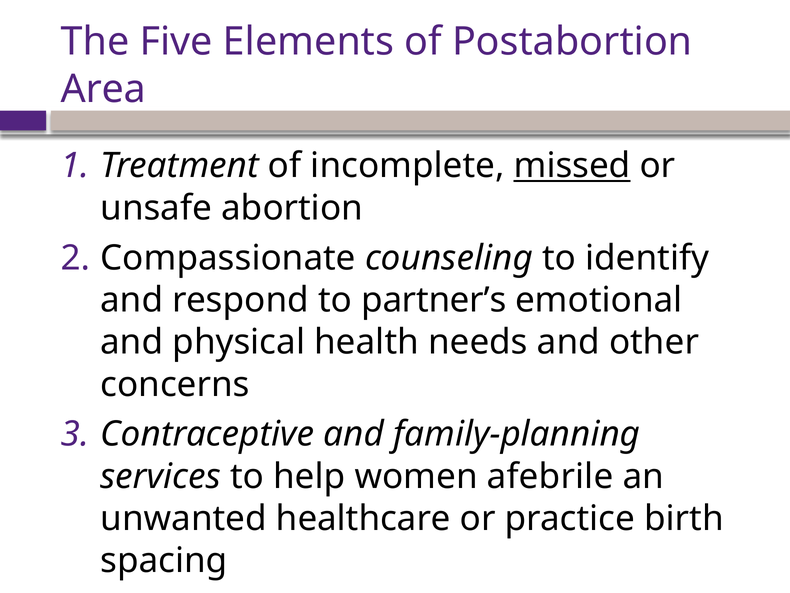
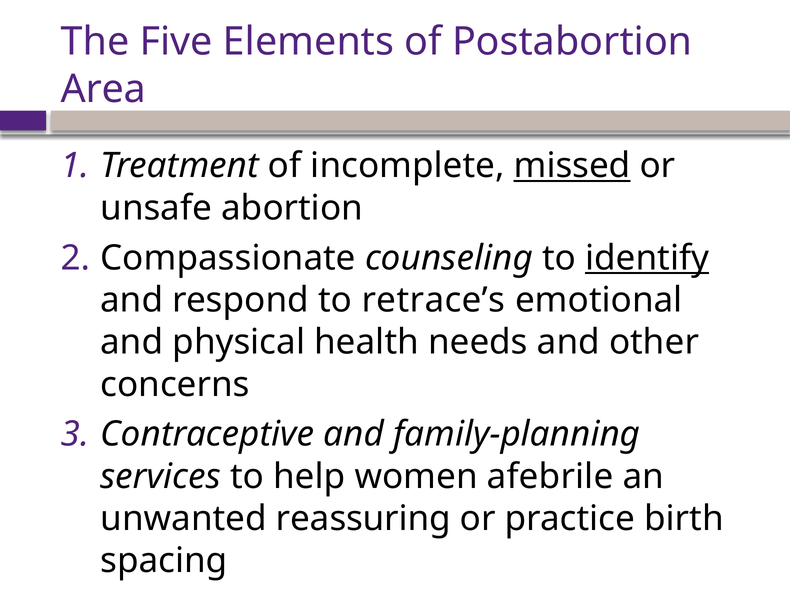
identify underline: none -> present (647, 258)
partner’s: partner’s -> retrace’s (433, 300)
healthcare: healthcare -> reassuring (363, 518)
